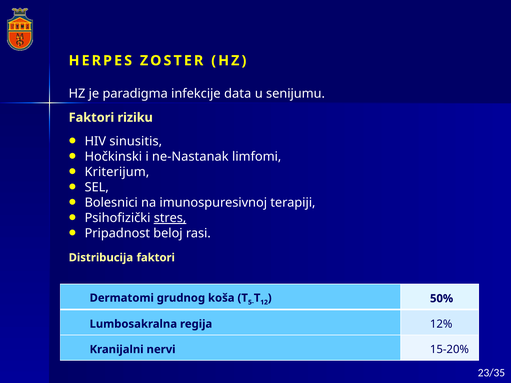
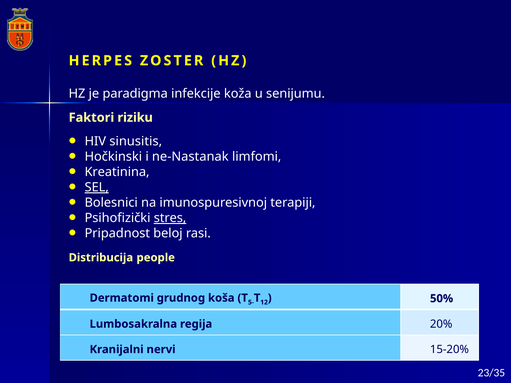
data: data -> koža (238, 94)
Kriterijum: Kriterijum -> Kreatinina (117, 172)
SEL underline: none -> present (97, 187)
Distribucija faktori: faktori -> people (156, 258)
12%: 12% -> 20% (441, 324)
